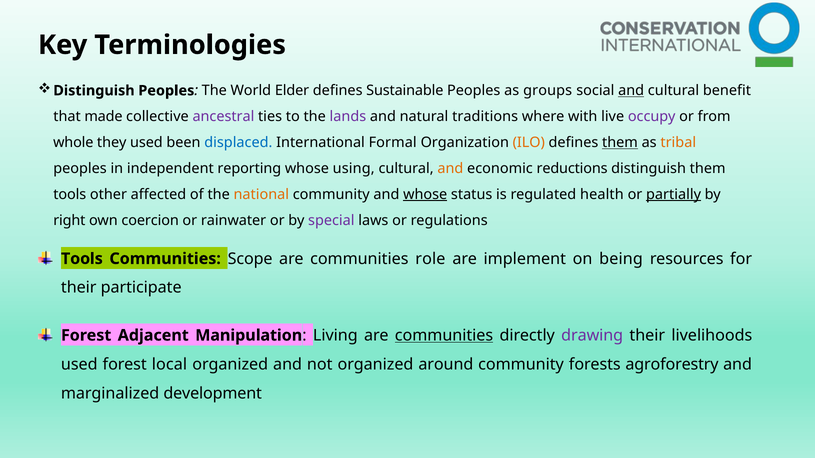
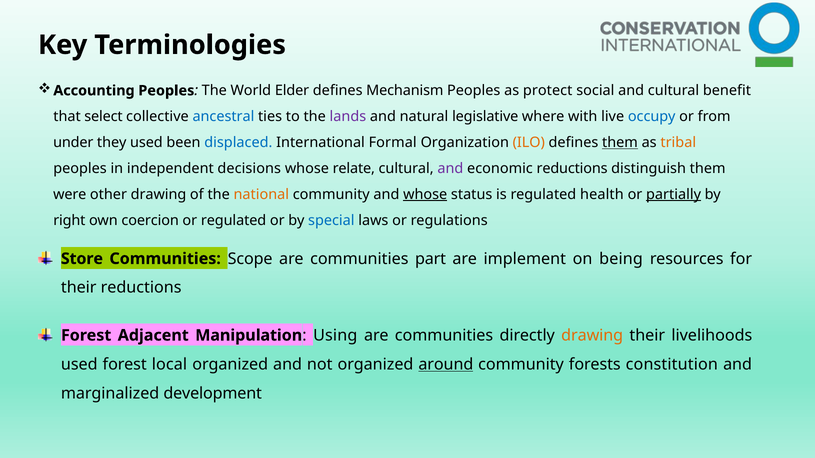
Distinguish: Distinguish -> Accounting (94, 91)
Sustainable: Sustainable -> Mechanism (405, 91)
groups: groups -> protect (548, 91)
and underline: present -> none (631, 91)
made: made -> select (103, 117)
ancestral colour: purple -> blue (223, 117)
traditions: traditions -> legislative (485, 117)
occupy colour: purple -> blue (652, 117)
whole: whole -> under (73, 143)
reporting: reporting -> decisions (249, 169)
using: using -> relate (354, 169)
and colour: orange -> purple (450, 169)
tools: tools -> were (70, 195)
other affected: affected -> drawing (158, 195)
or rainwater: rainwater -> regulated (234, 221)
special colour: purple -> blue (331, 221)
Tools: Tools -> Store (82, 259)
role: role -> part (431, 259)
their participate: participate -> reductions (141, 288)
Living: Living -> Using (335, 336)
communities underline: present -> none (444, 336)
drawing colour: purple -> orange (592, 336)
around underline: none -> present (446, 365)
agroforestry: agroforestry -> constitution (672, 365)
